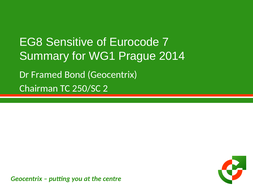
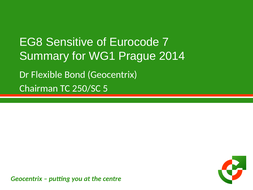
Framed: Framed -> Flexible (47, 74)
2: 2 -> 5 (105, 88)
